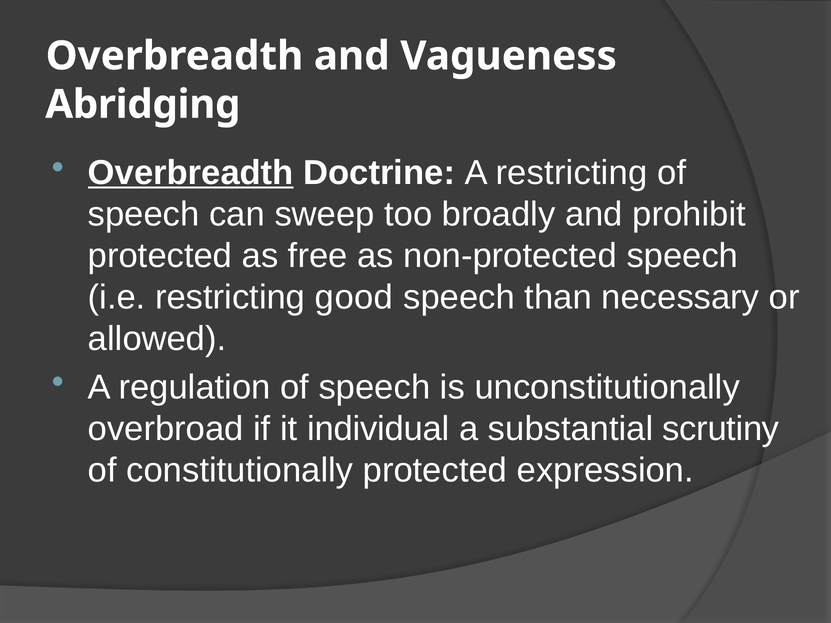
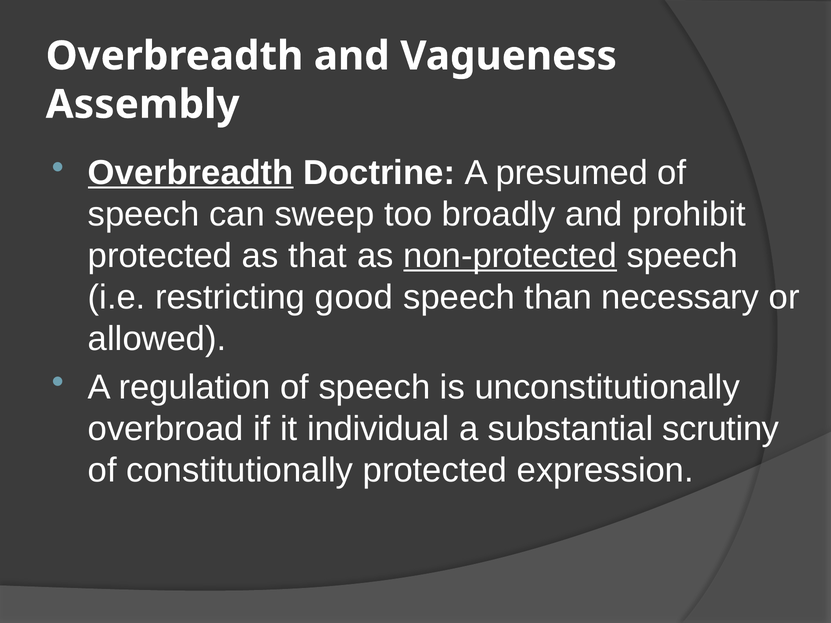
Abridging: Abridging -> Assembly (143, 105)
A restricting: restricting -> presumed (572, 173)
free: free -> that (318, 256)
non-protected underline: none -> present (510, 256)
